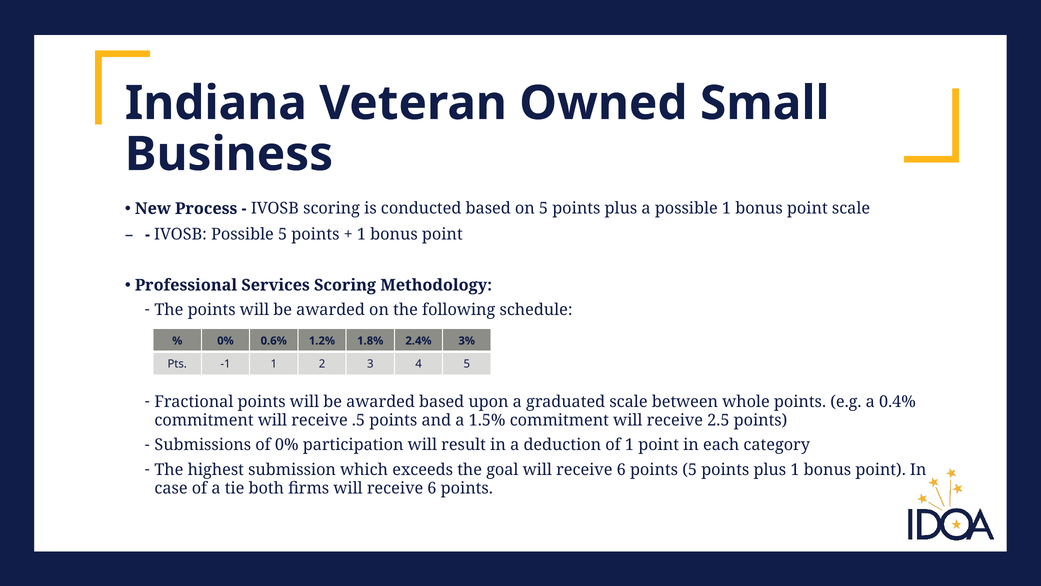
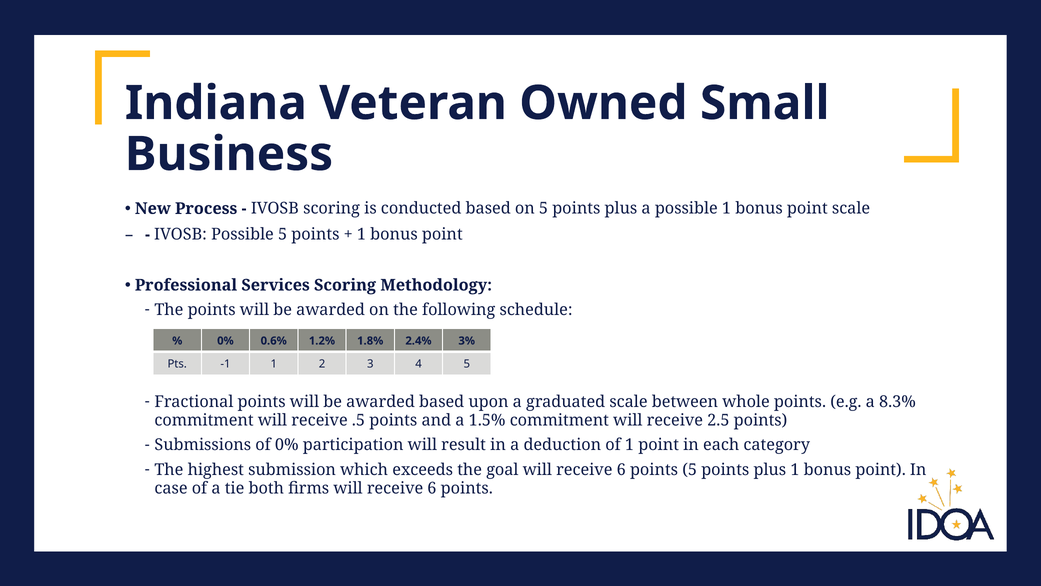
0.4%: 0.4% -> 8.3% (898, 402)
